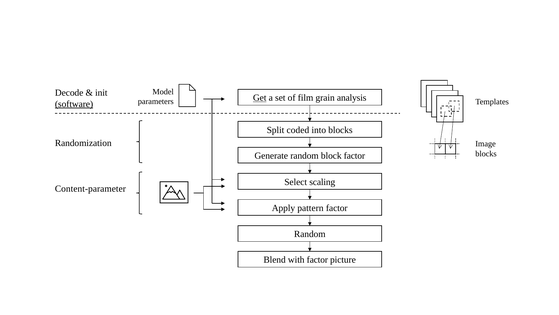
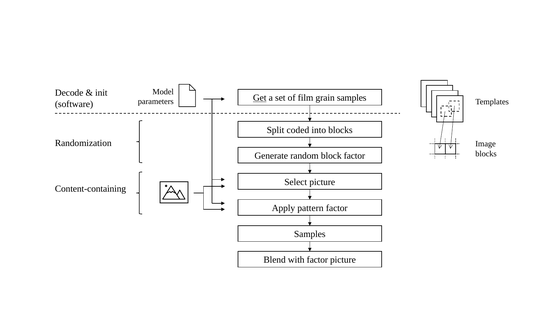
grain analysis: analysis -> samples (352, 98)
software underline: present -> none (74, 104)
Select scaling: scaling -> picture (322, 182)
Content-parameter: Content-parameter -> Content-containing (91, 188)
Random: Random -> Samples (310, 234)
